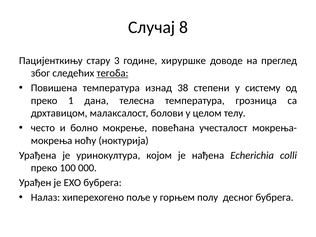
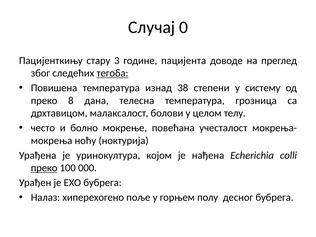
8: 8 -> 0 (184, 27)
хируршке: хируршке -> пацијента (184, 61)
1: 1 -> 8 (71, 101)
преко underline: none -> present (44, 168)
